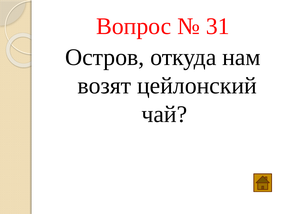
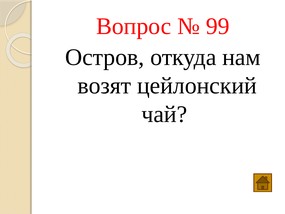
31: 31 -> 99 (218, 26)
